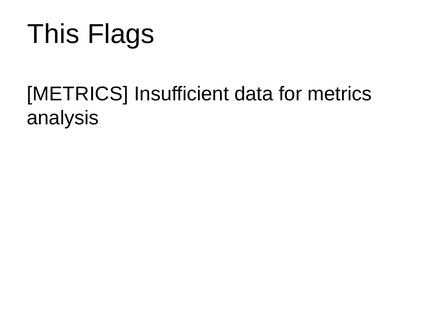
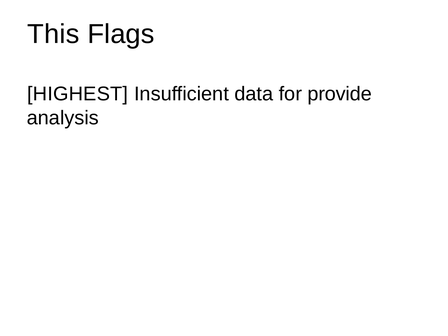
METRICS: METRICS -> HIGHEST (78, 94)
for metrics: metrics -> provide (340, 94)
